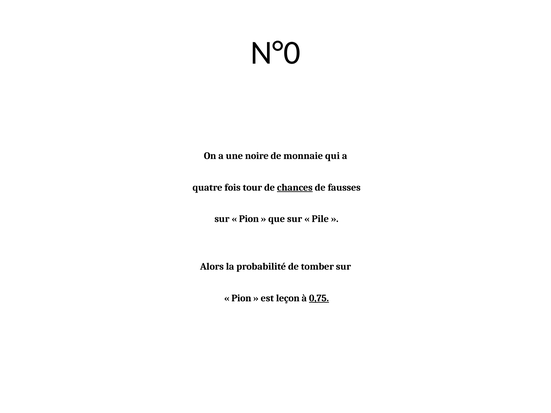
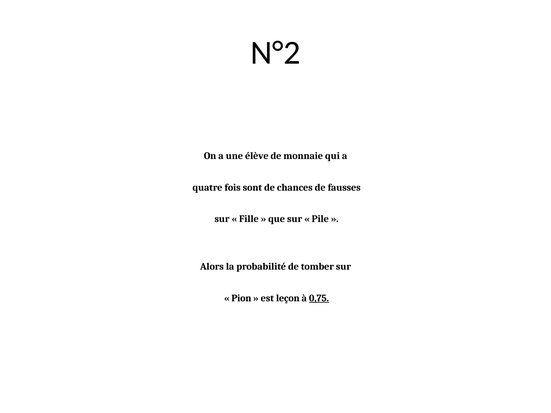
N°0: N°0 -> N°2 (275, 53)
noire: noire -> élève (257, 156)
tour: tour -> sont (252, 188)
chances underline: present -> none (295, 188)
Pion: Pion -> Fille (249, 219)
